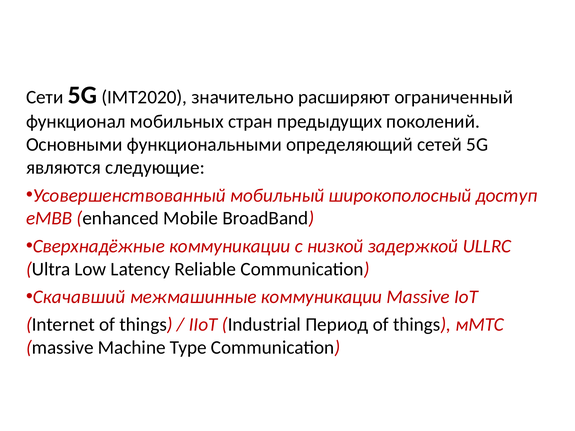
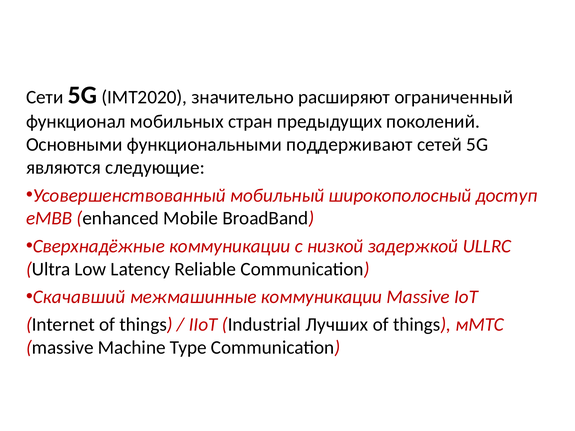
определяющий: определяющий -> поддерживают (349, 145)
Период: Период -> Лучших (337, 325)
